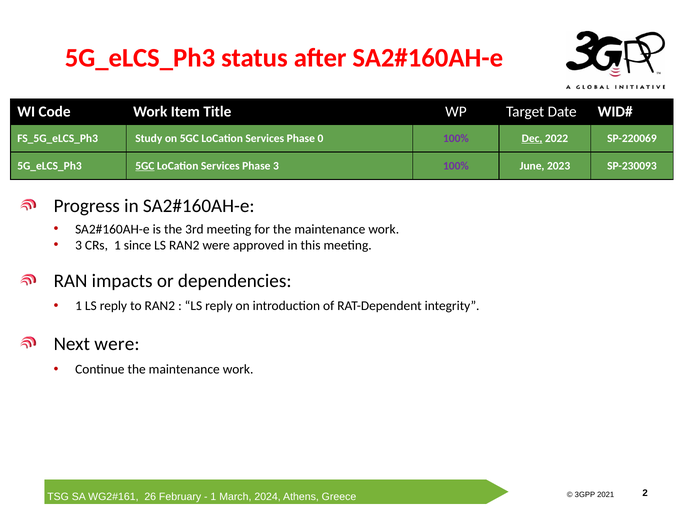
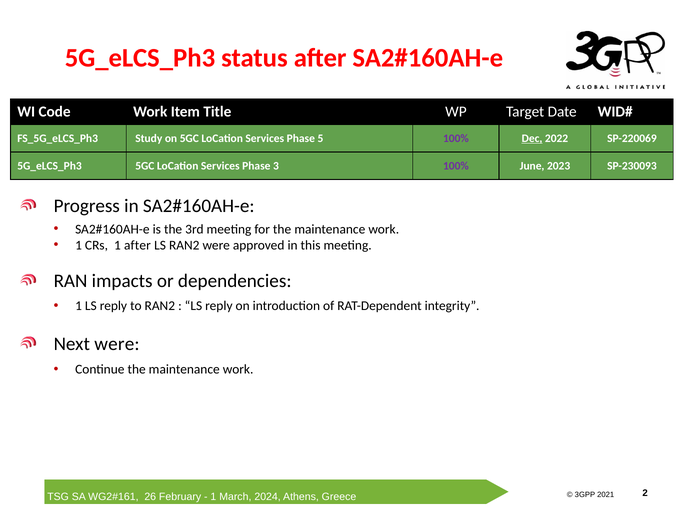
0: 0 -> 5 (320, 138)
5GC underline: present -> none (145, 166)
3: 3 -> 1 (79, 245)
1 since: since -> after (137, 245)
